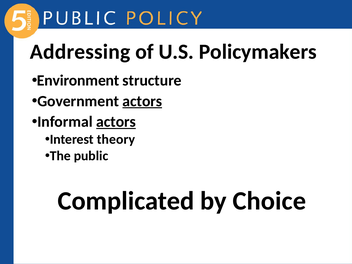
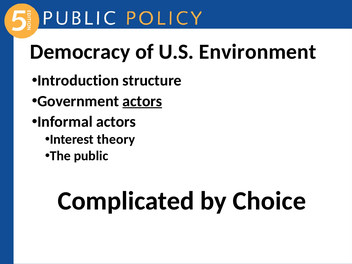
Addressing: Addressing -> Democracy (80, 52)
Policymakers: Policymakers -> Environment (258, 52)
Environment: Environment -> Introduction (78, 81)
actors underline: present -> none (116, 122)
